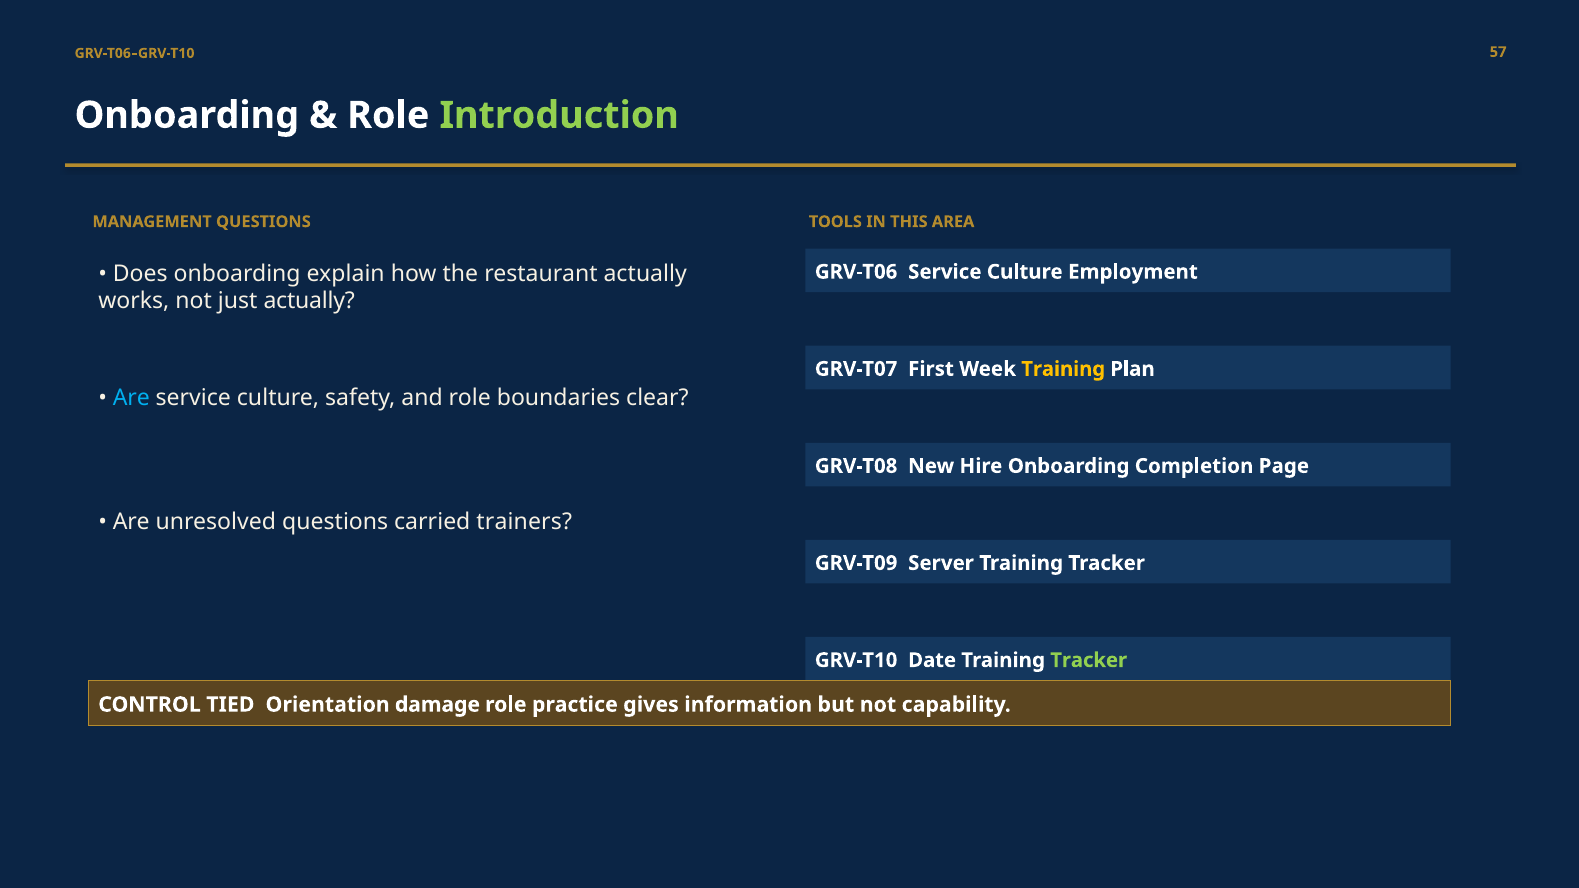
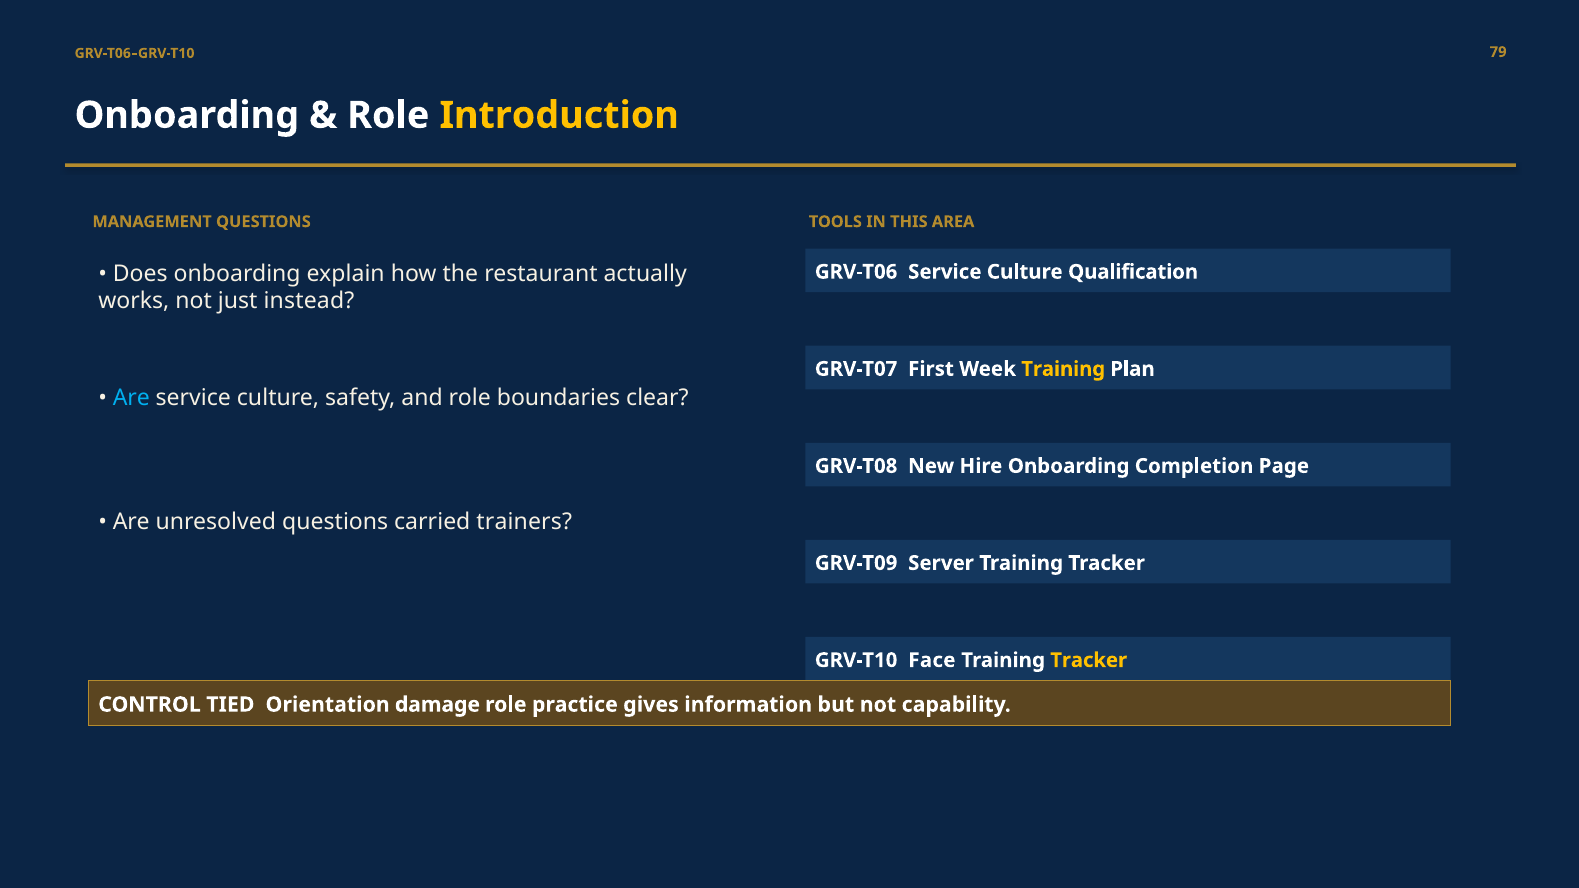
57: 57 -> 79 (1498, 52)
Introduction colour: light green -> yellow (559, 115)
Employment: Employment -> Qualification (1133, 272)
just actually: actually -> instead (309, 301)
Date: Date -> Face (932, 660)
Tracker colour: light green -> yellow (1089, 660)
